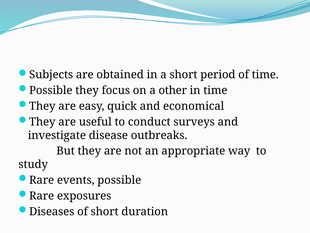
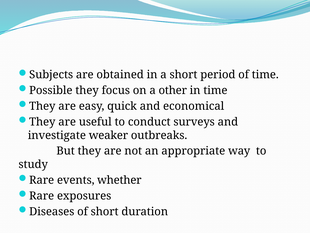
disease: disease -> weaker (108, 135)
events possible: possible -> whether (119, 180)
